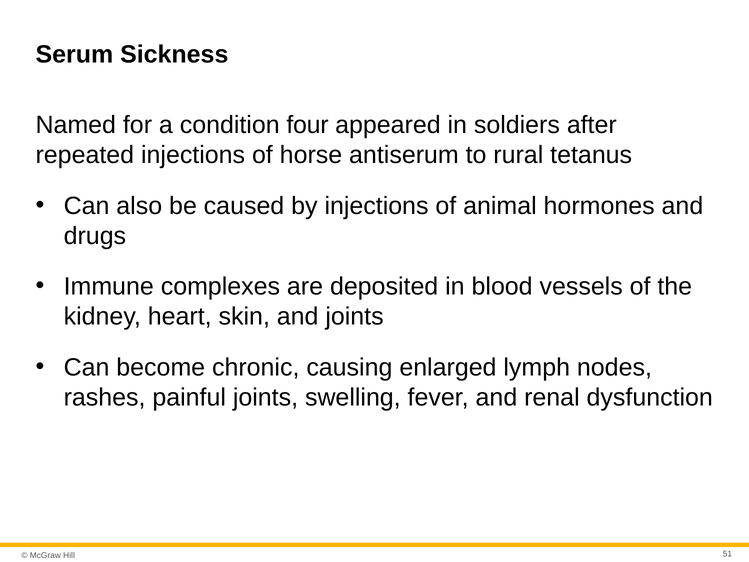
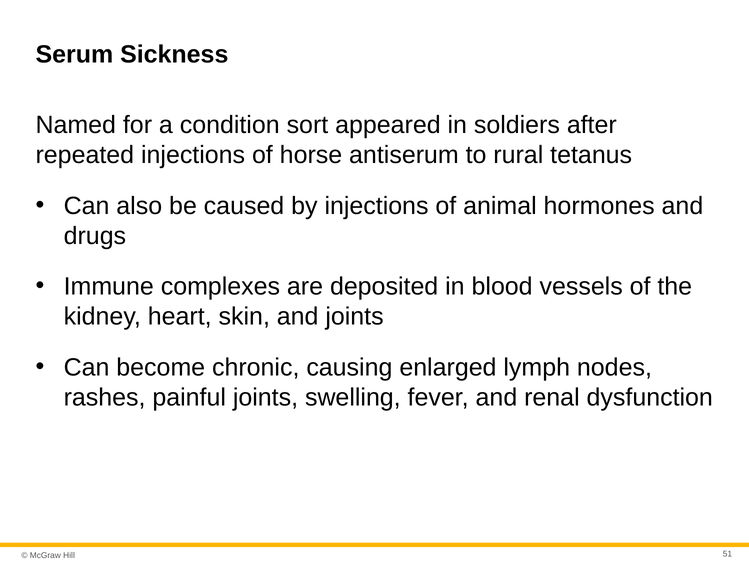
four: four -> sort (307, 125)
